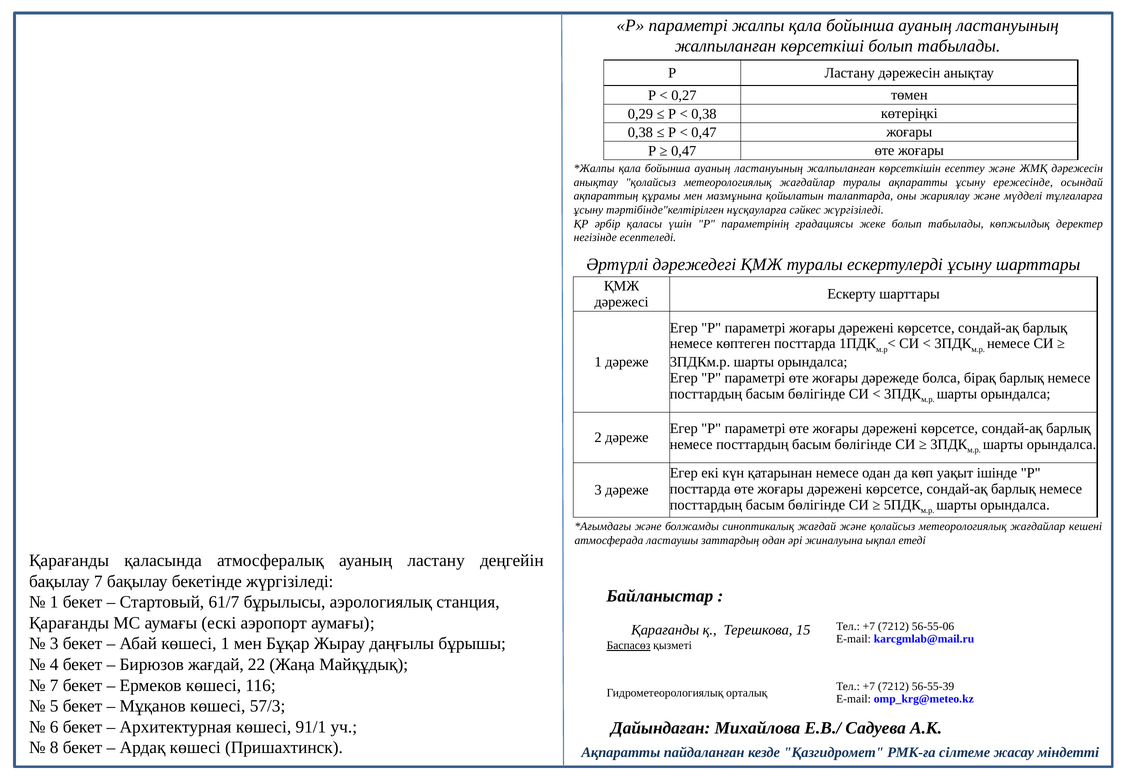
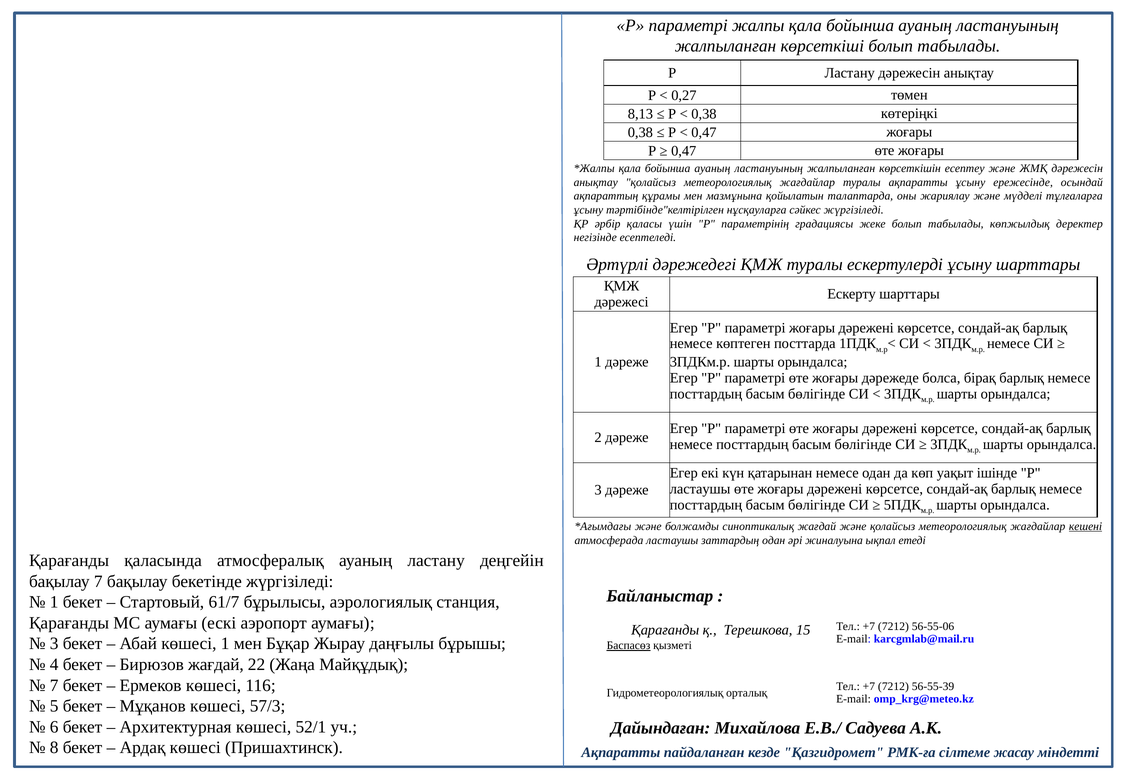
0,29: 0,29 -> 8,13 (640, 114)
посттарда: посттарда -> ластаушы (700, 489)
кешені underline: none -> present (1086, 527)
91/1: 91/1 -> 52/1 (311, 727)
